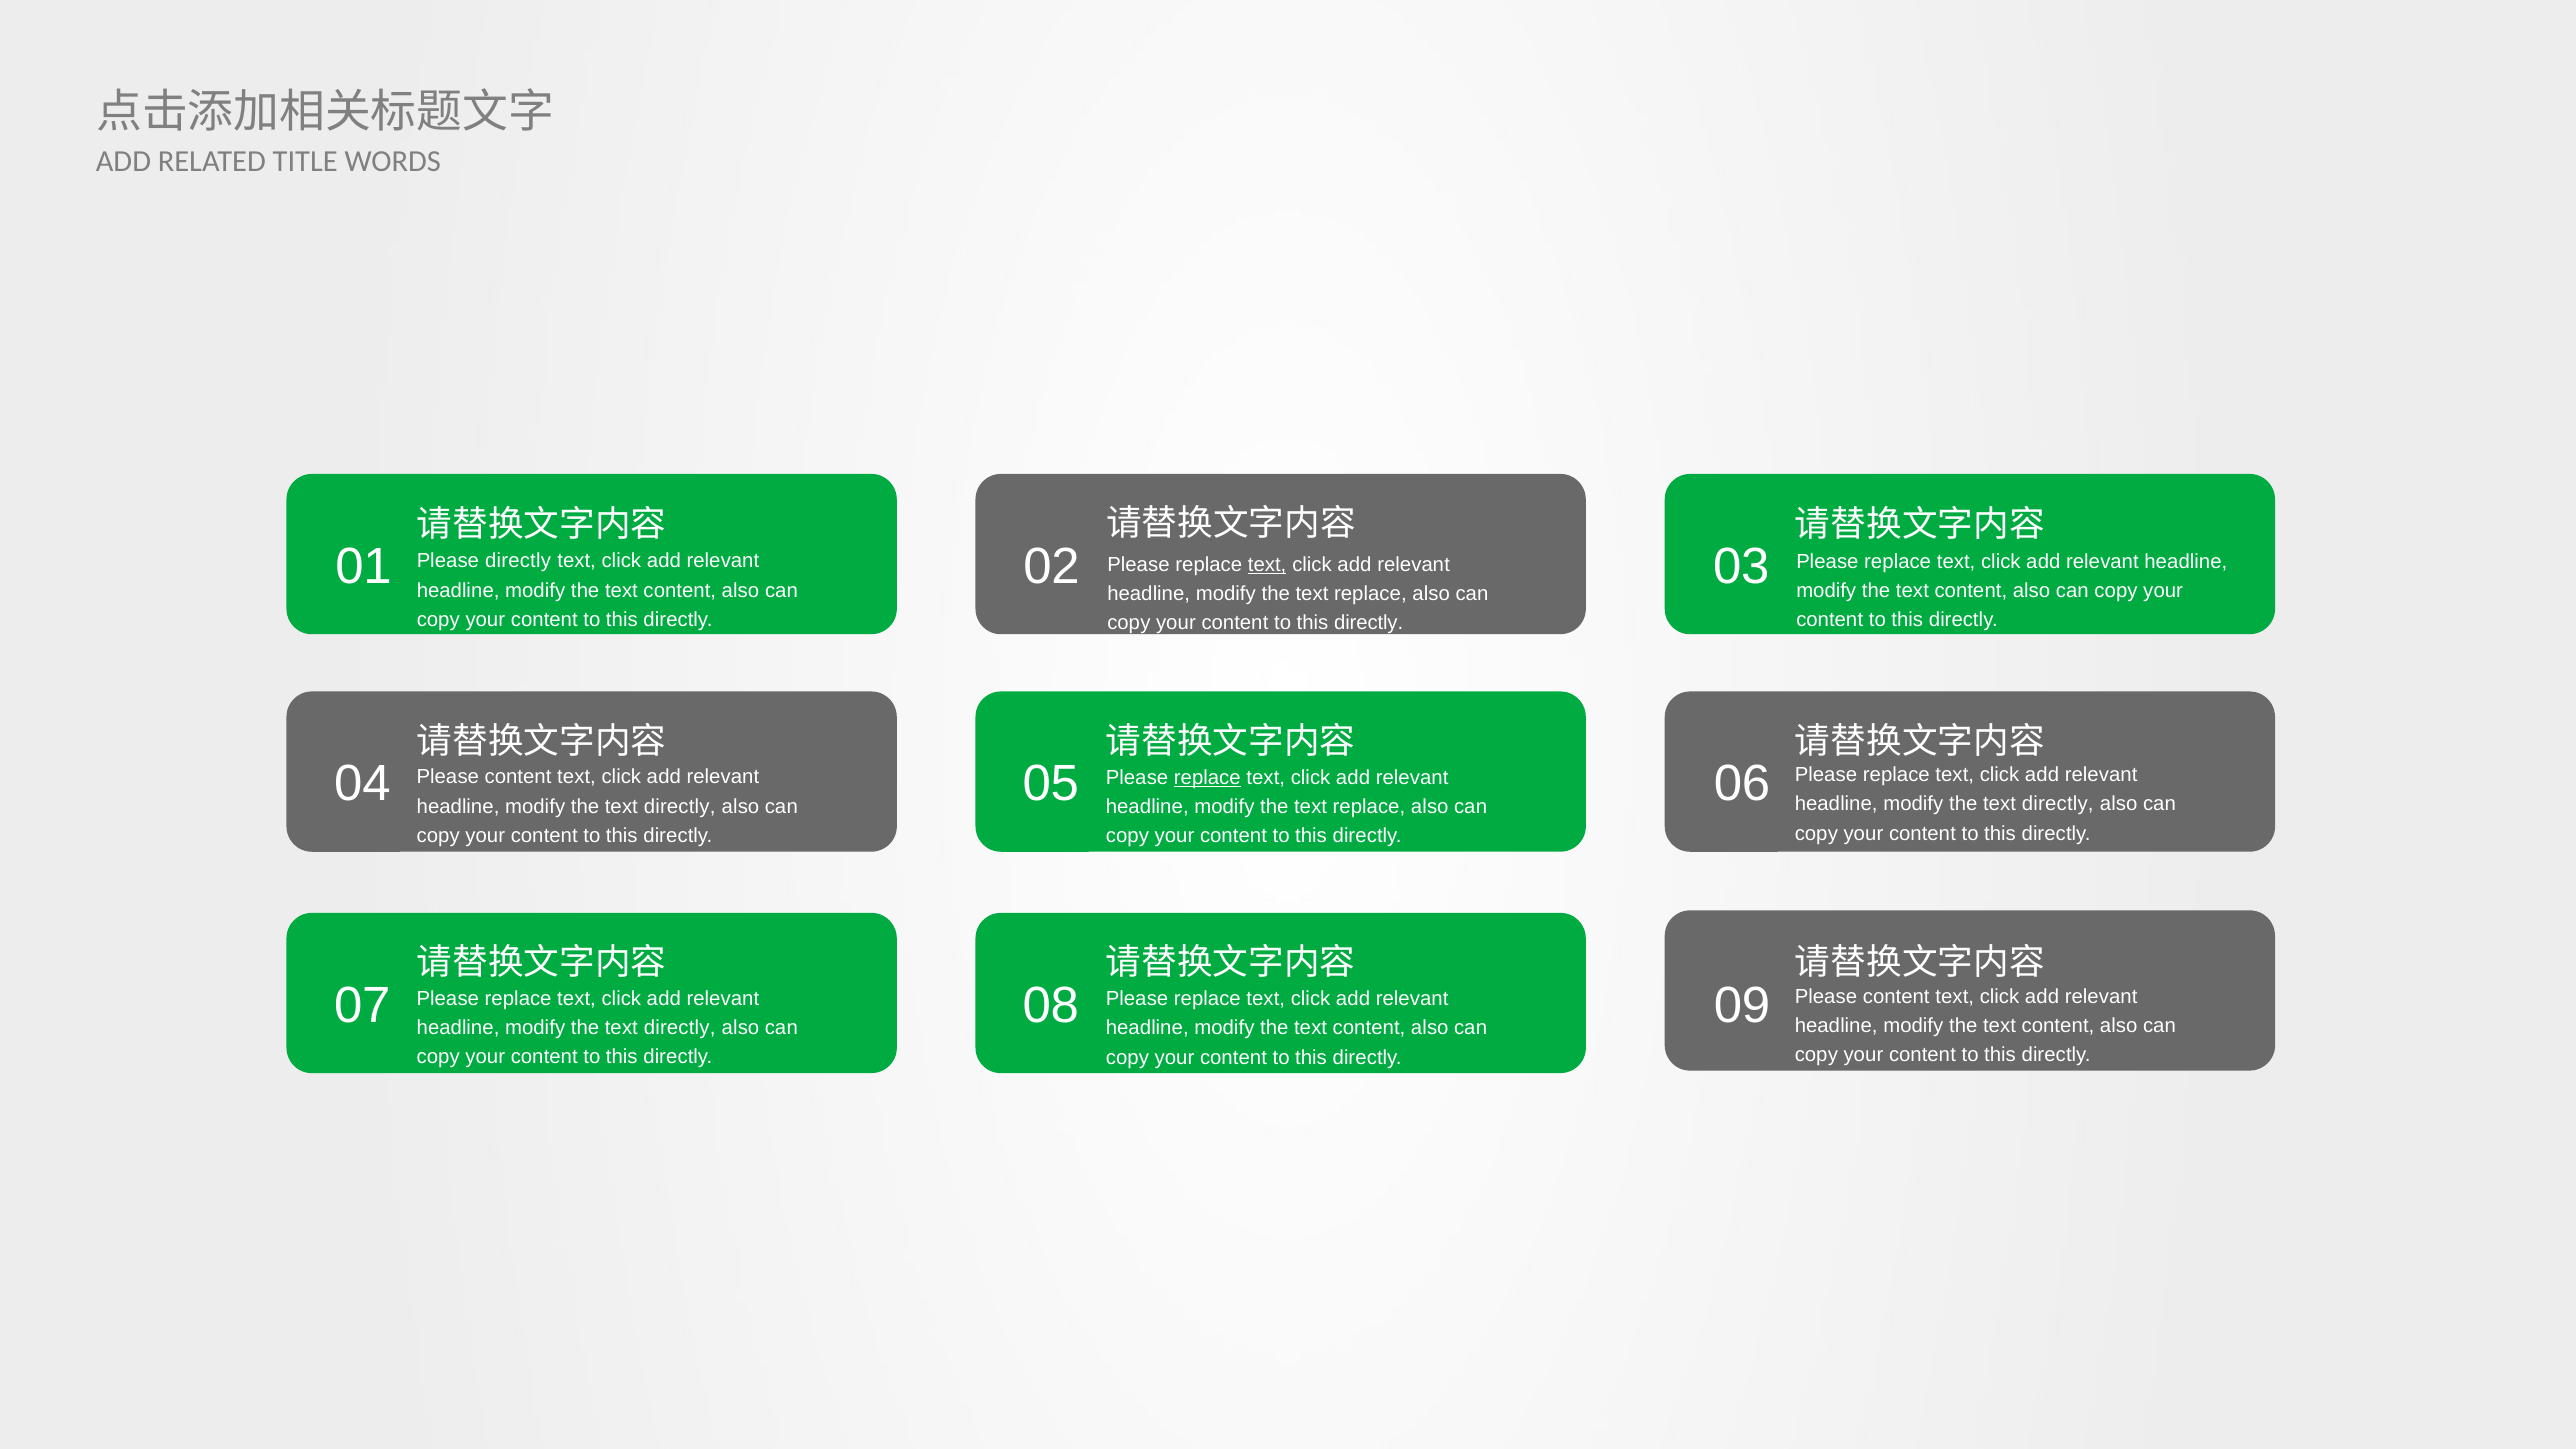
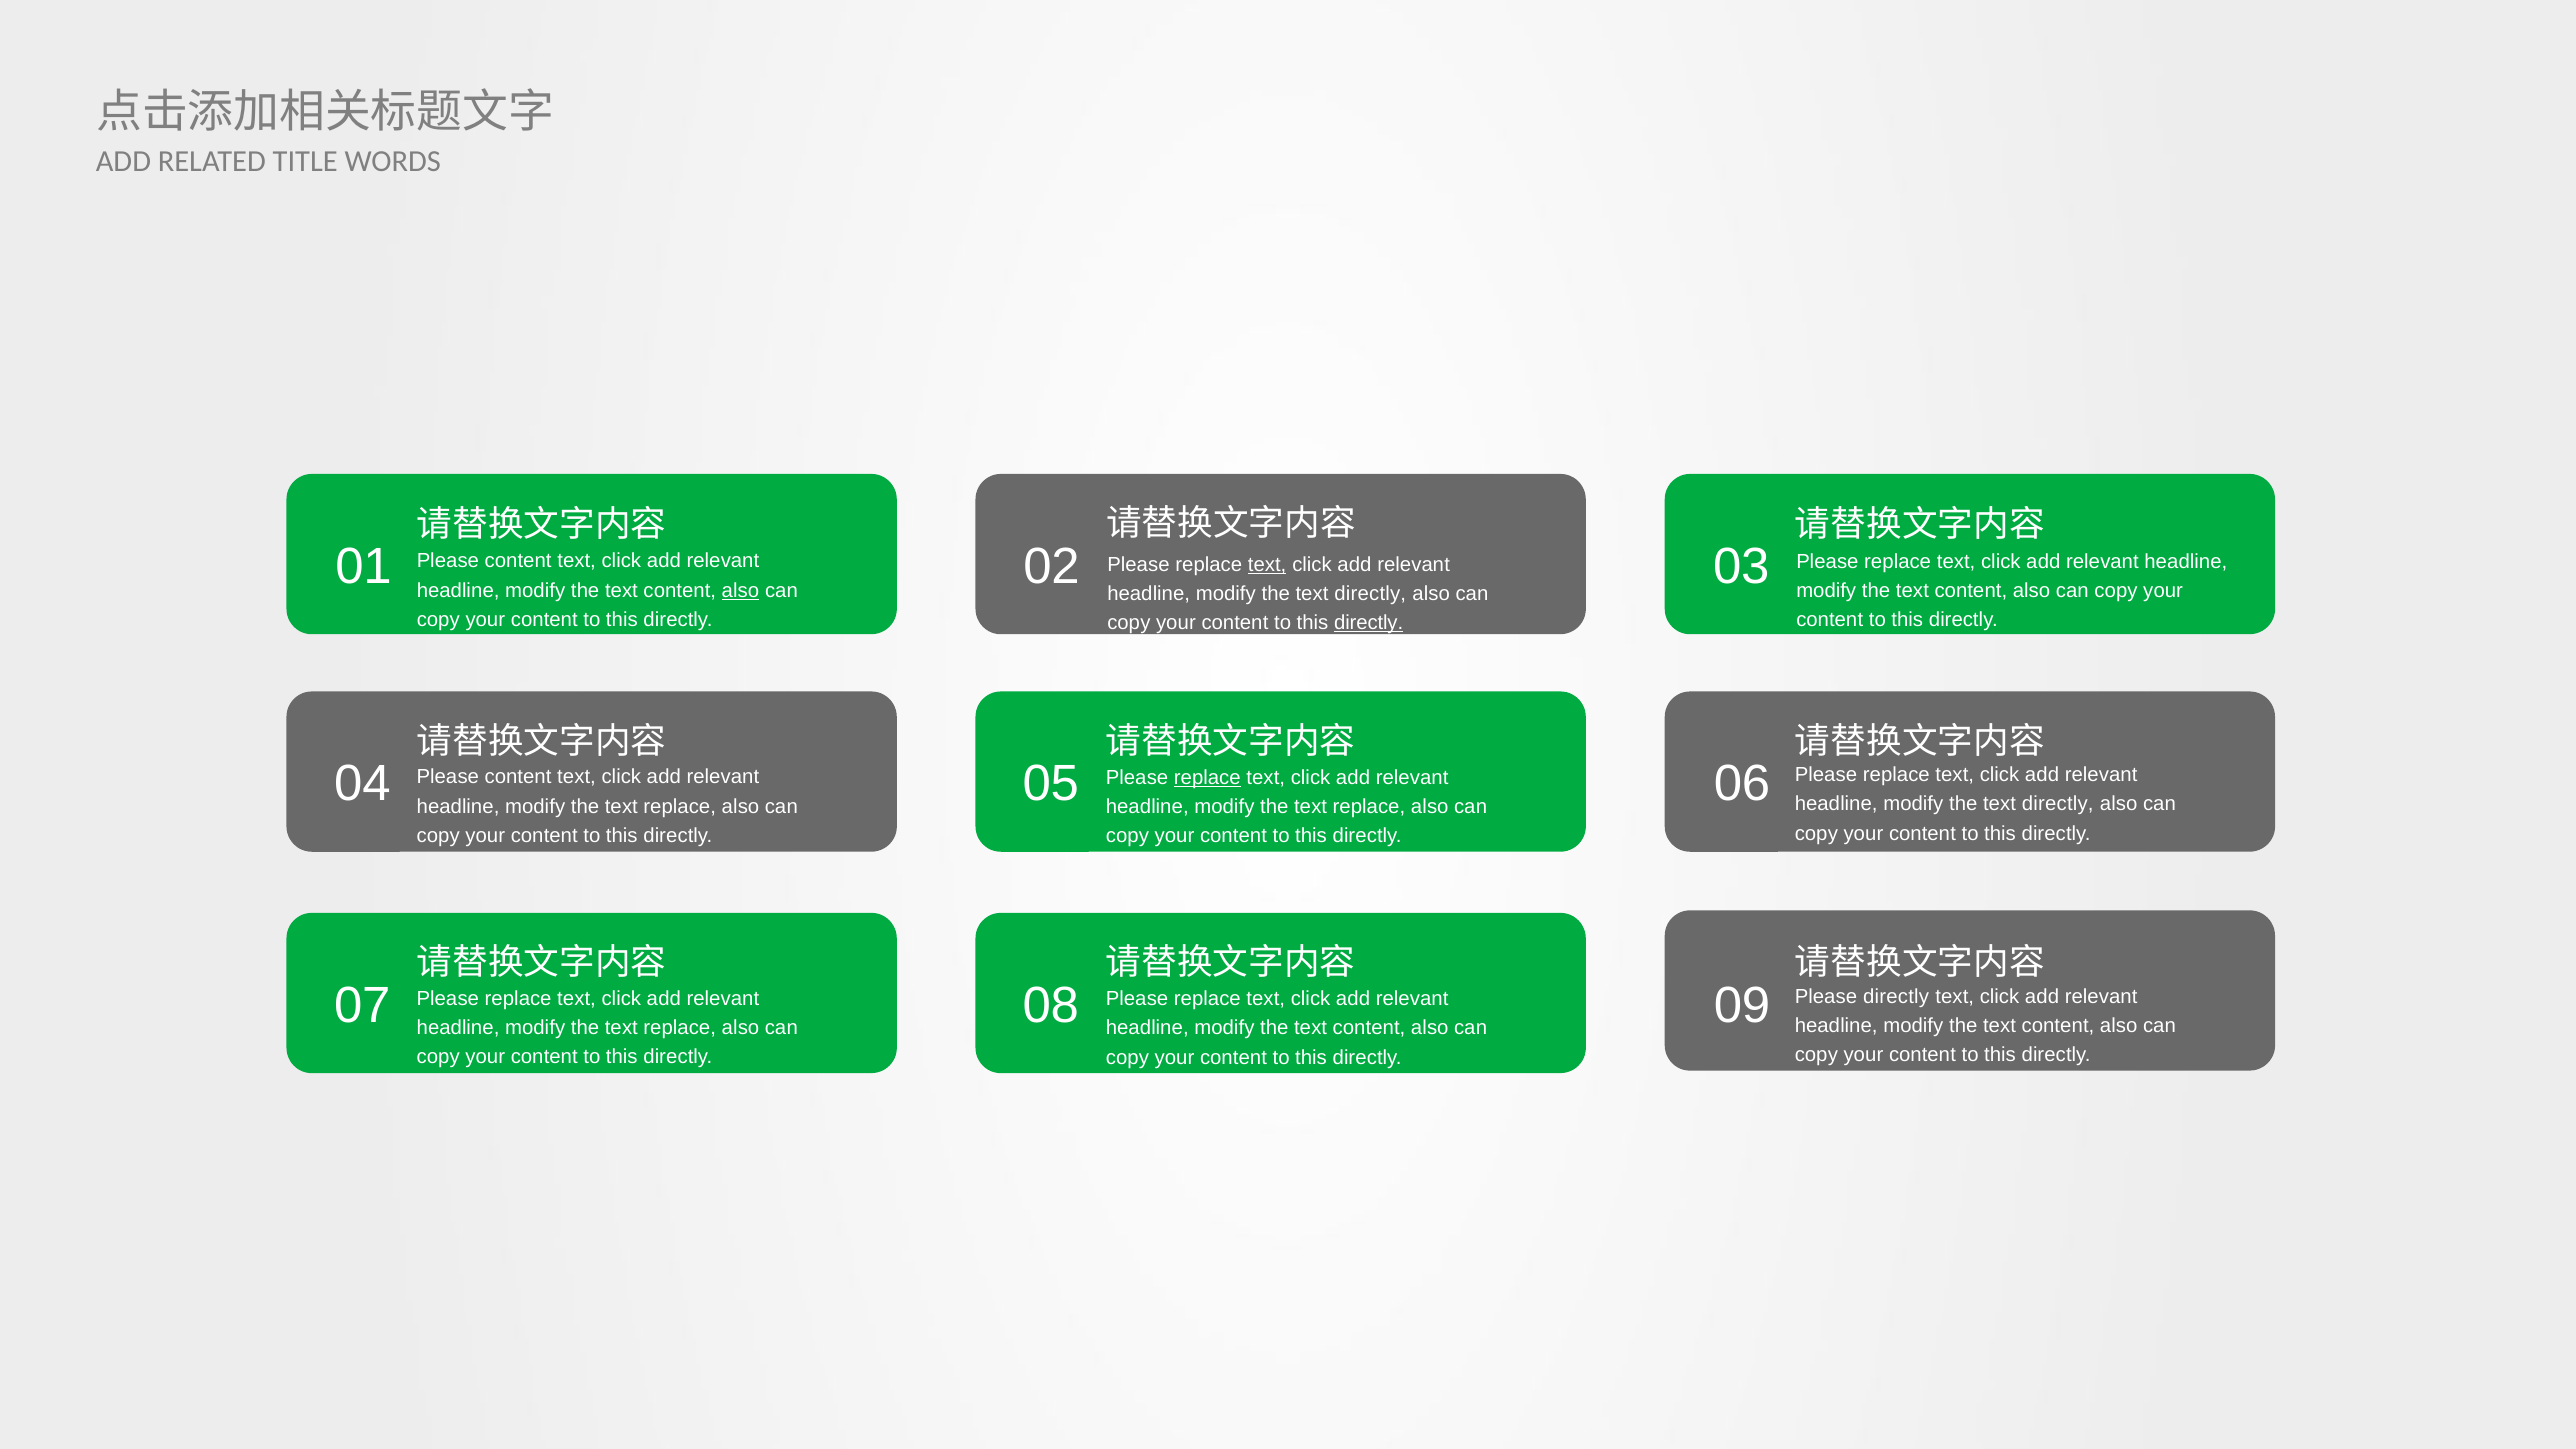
directly: directly -> content (518, 561)
also underline: none -> present (740, 590)
replace: replace -> directly (1370, 594)
directly underline: none -> present (1369, 623)
directly: directly -> replace (680, 806)
content: content -> directly (1896, 996)
directly: directly -> replace (680, 1028)
